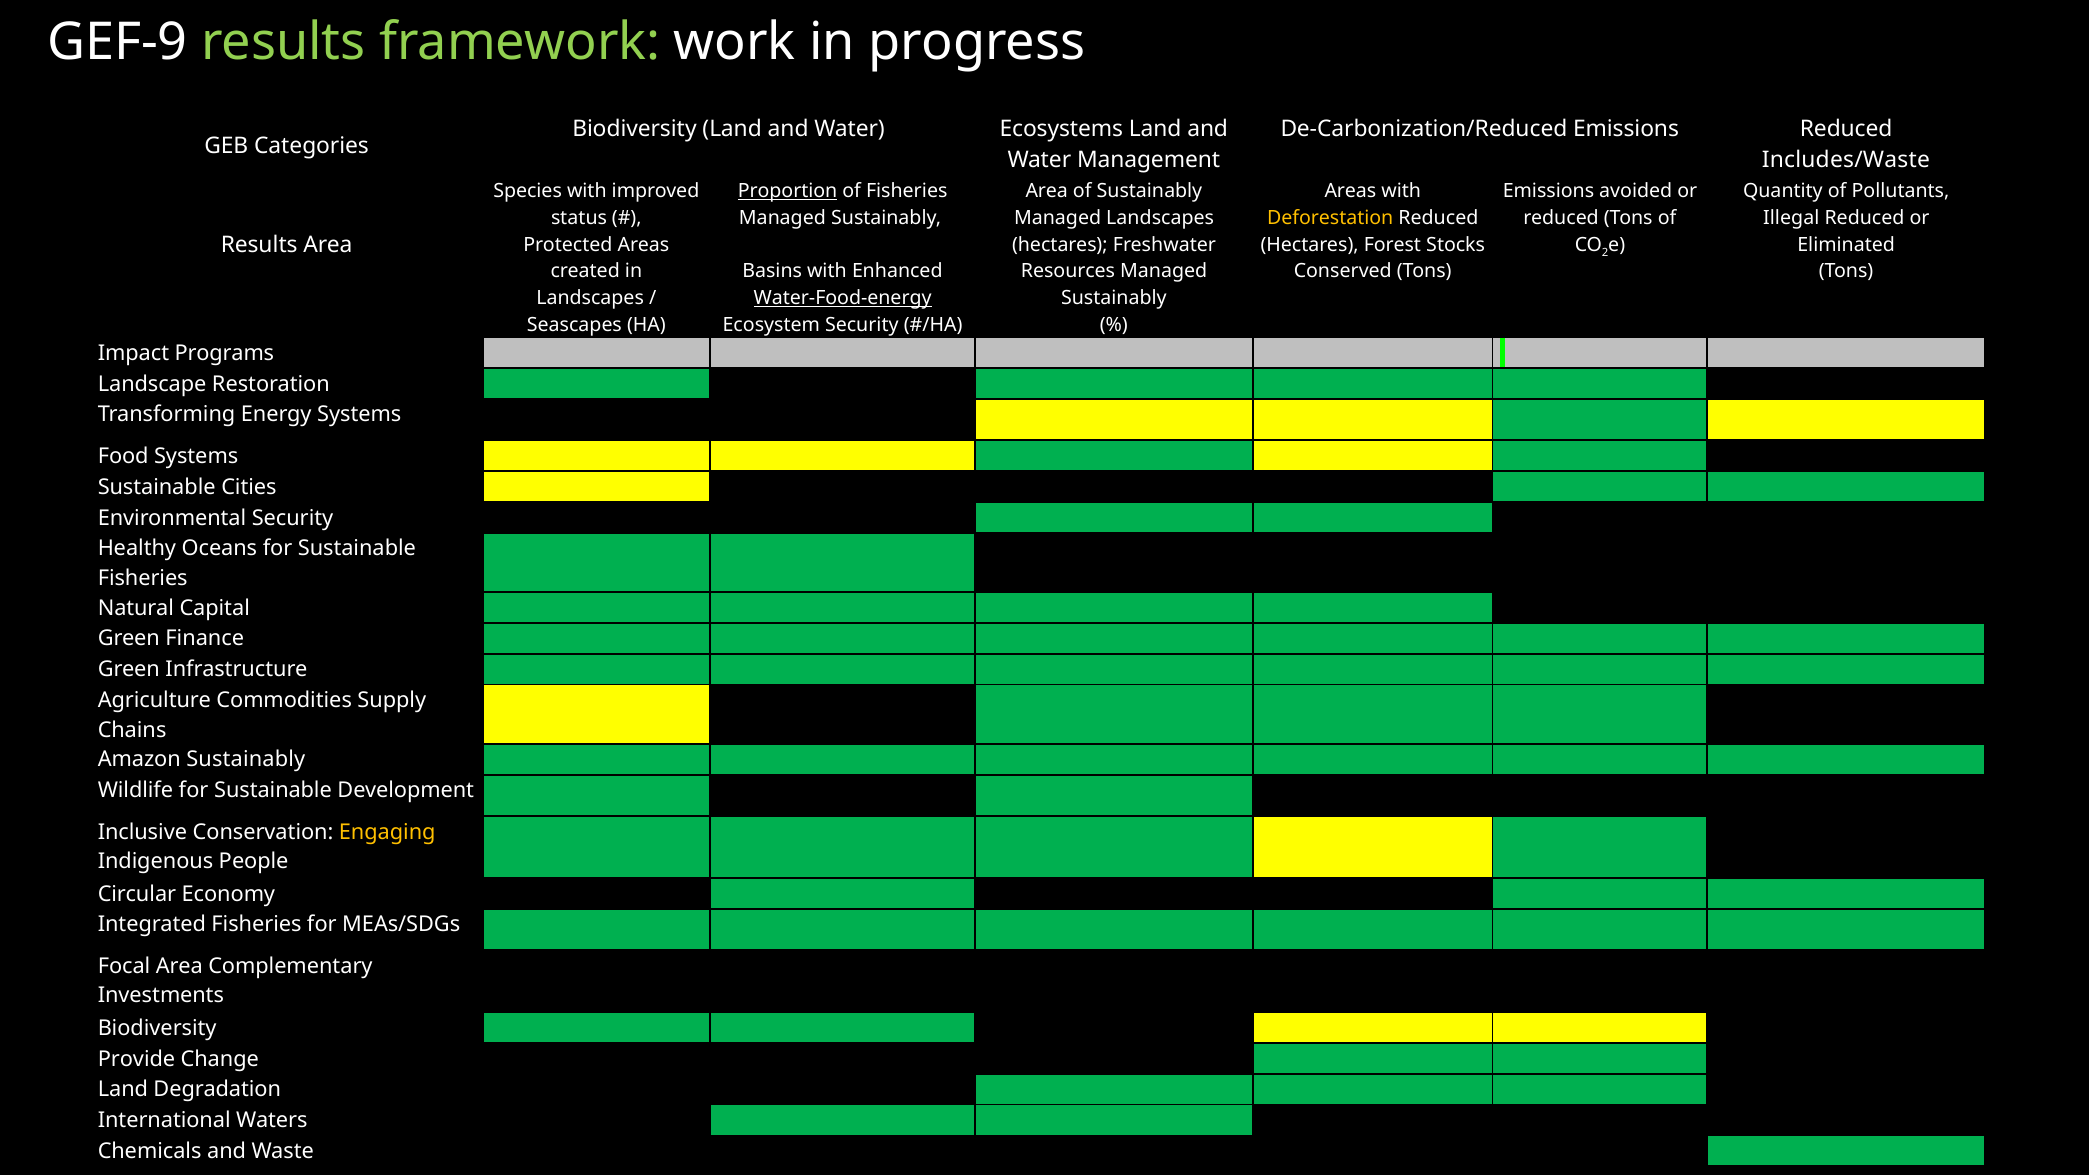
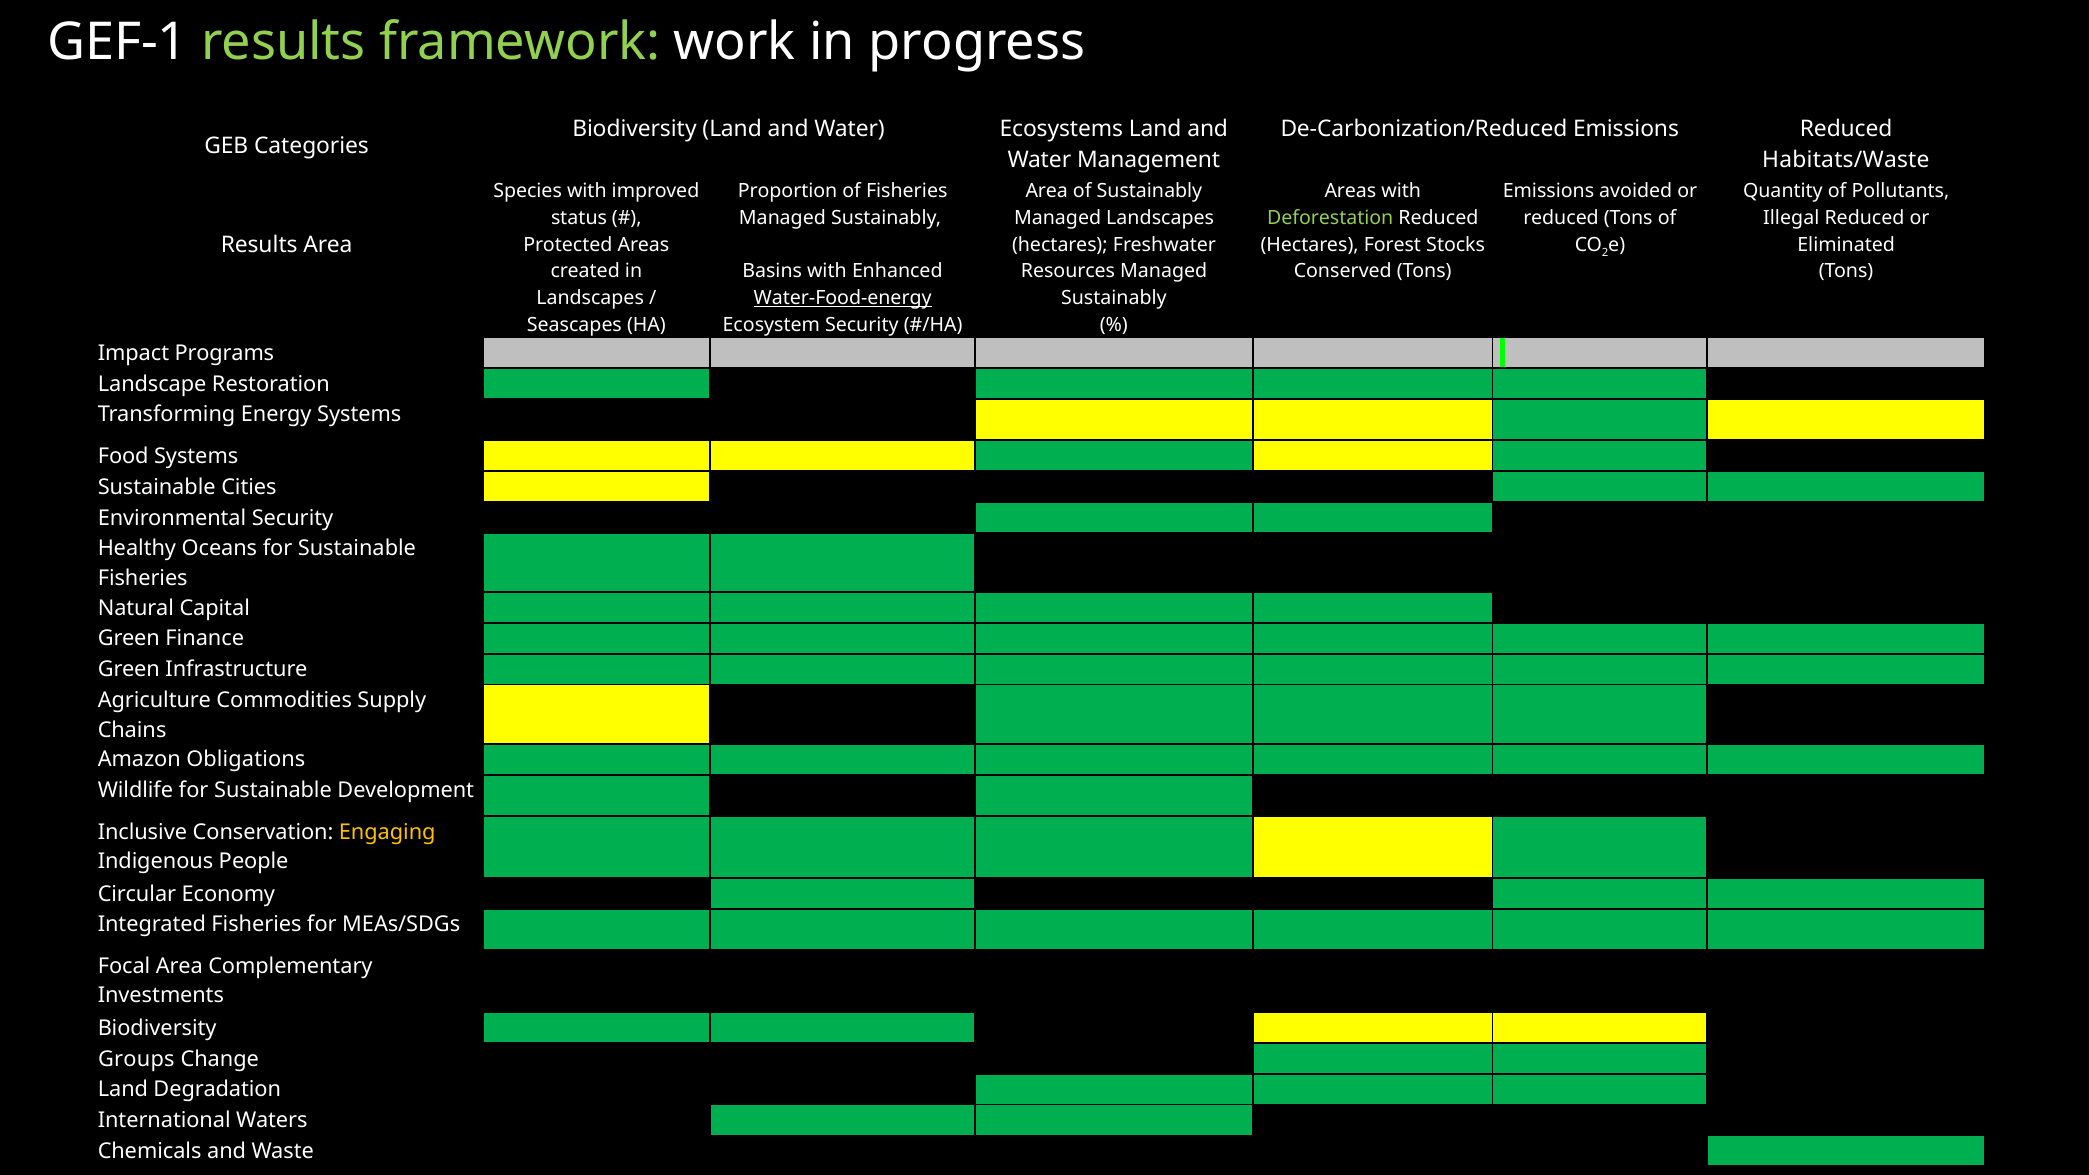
GEF-9: GEF-9 -> GEF-1 (117, 43)
Includes/Waste: Includes/Waste -> Habitats/Waste (1846, 160)
Proportion underline: present -> none (788, 191)
Deforestation colour: yellow -> light green (1330, 218)
Amazon Sustainably: Sustainably -> Obligations (246, 760)
Provide: Provide -> Groups (136, 1059)
